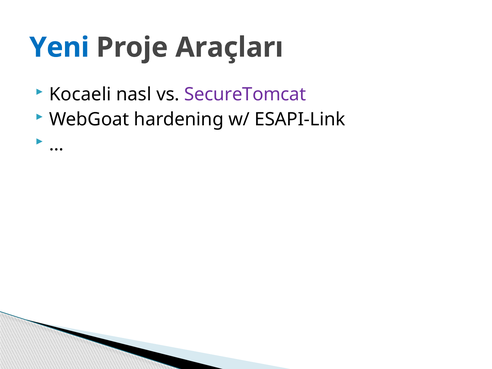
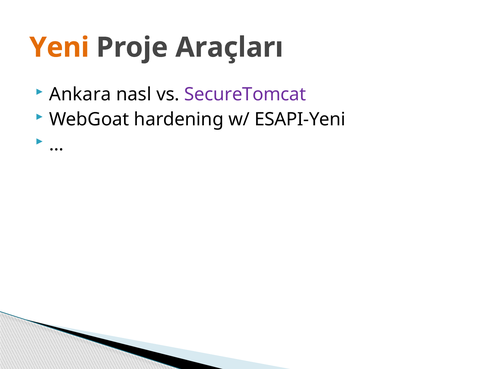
Yeni colour: blue -> orange (59, 47)
Kocaeli: Kocaeli -> Ankara (80, 94)
ESAPI-Link: ESAPI-Link -> ESAPI-Yeni (300, 119)
